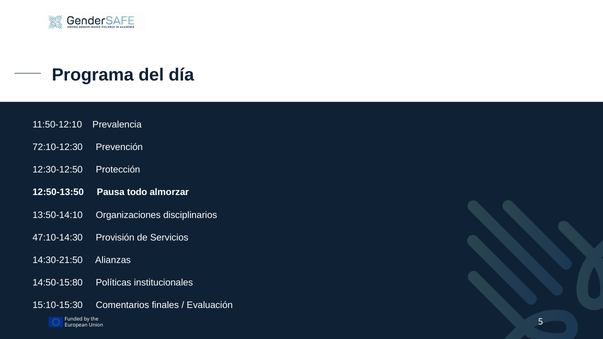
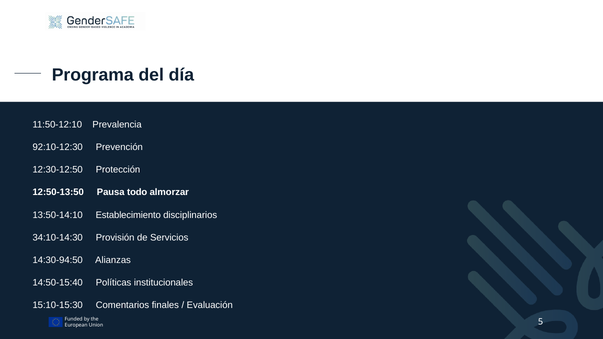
72:10-12:30: 72:10-12:30 -> 92:10-12:30 (58, 147)
Organizaciones: Organizaciones -> Establecimiento (128, 215)
47:10-14:30: 47:10-14:30 -> 34:10-14:30 (58, 238)
14:30-21:50: 14:30-21:50 -> 14:30-94:50 (58, 260)
14:50-15:80: 14:50-15:80 -> 14:50-15:40 (58, 283)
